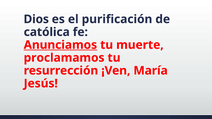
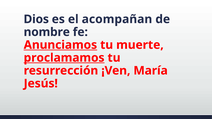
purificación: purificación -> acompañan (117, 19)
católica: católica -> nombre (47, 32)
proclamamos underline: none -> present (64, 58)
